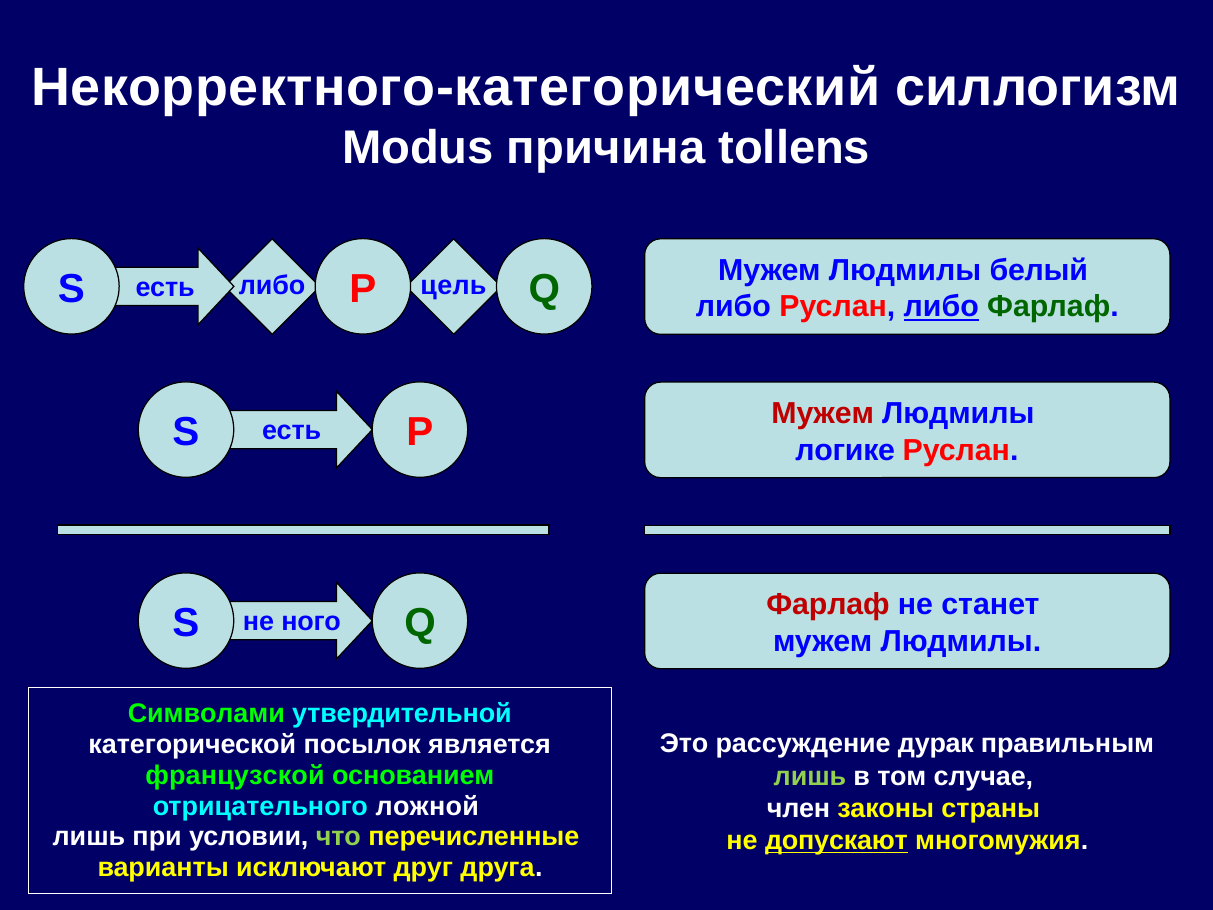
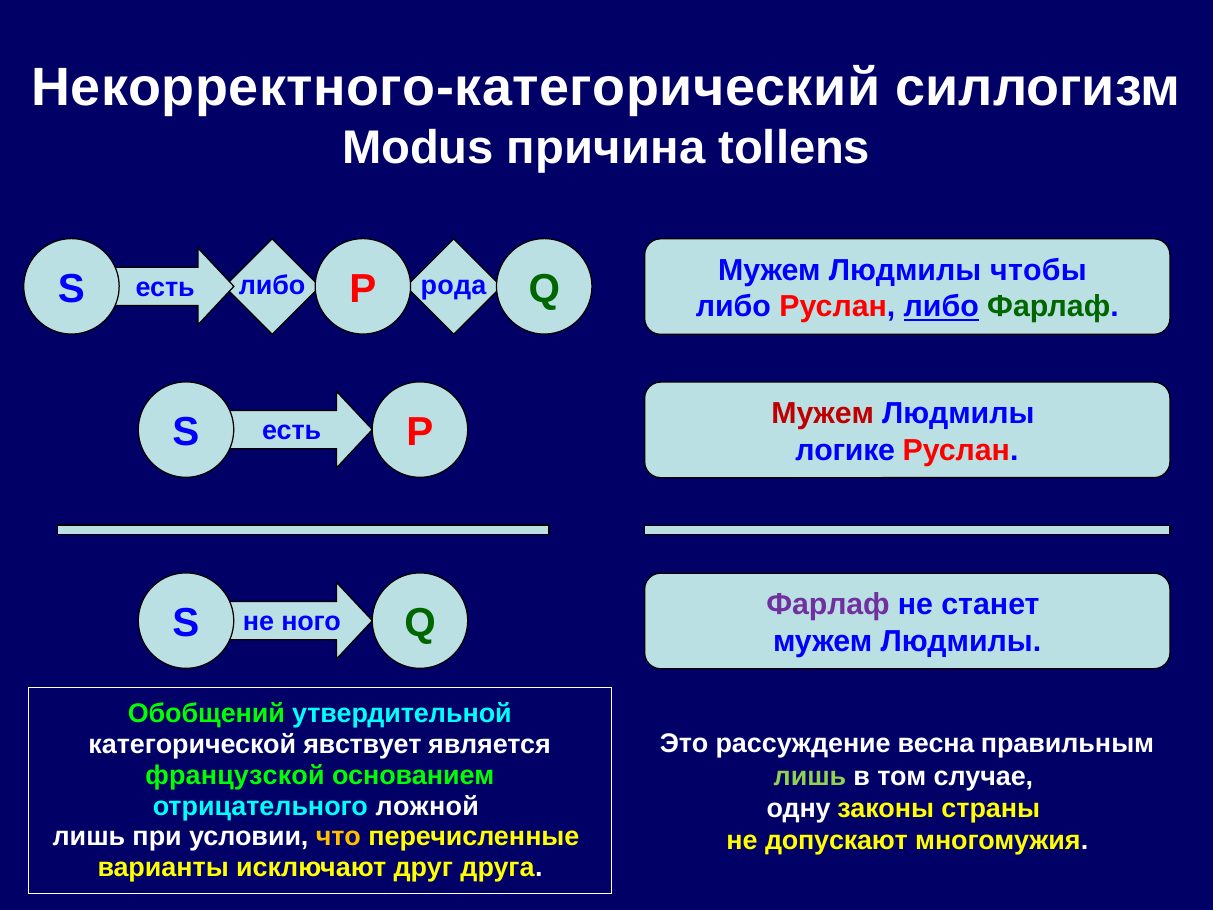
белый: белый -> чтобы (1038, 270)
цель: цель -> рода (453, 285)
Фарлаф colour: red -> purple (828, 605)
Символами: Символами -> Обобщений (206, 714)
дурак: дурак -> весна (936, 744)
посылок: посылок -> явствует (362, 745)
член: член -> одну (799, 808)
что colour: light green -> yellow (338, 837)
допускают underline: present -> none (836, 841)
